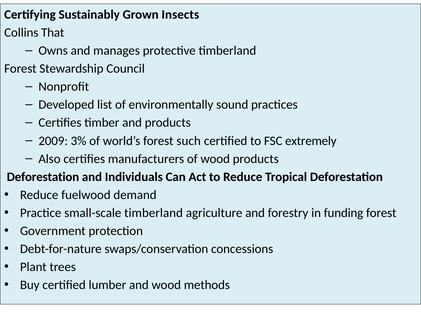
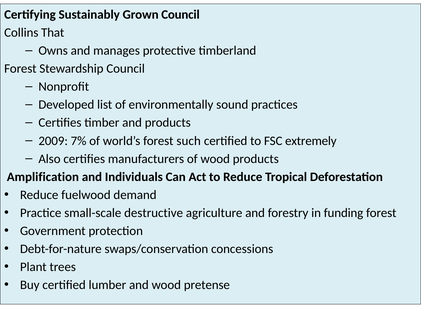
Grown Insects: Insects -> Council (180, 15)
3%: 3% -> 7% (79, 141)
Deforestation: Deforestation -> Amplification (43, 177)
small-scale timberland: timberland -> destructive (154, 213)
methods: methods -> pretense (207, 285)
